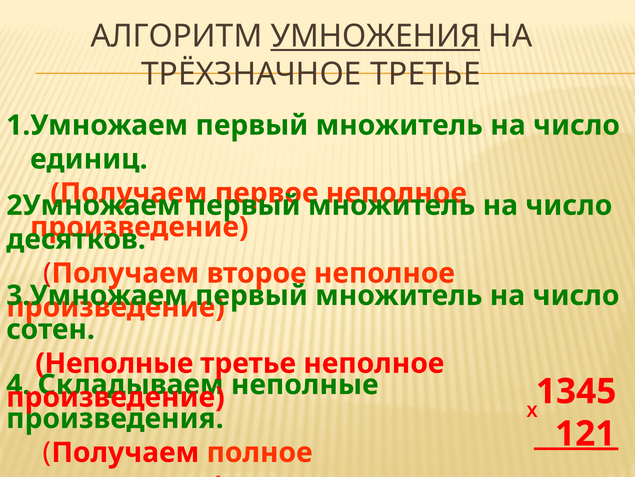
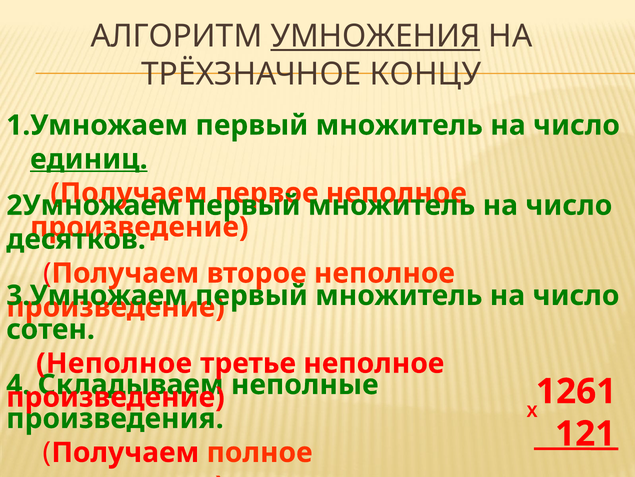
ТРЁХЗНАЧНОЕ ТРЕТЬЕ: ТРЕТЬЕ -> КОНЦУ (425, 74)
единиц underline: none -> present (89, 159)
Неполные: Неполные -> Неполное (114, 363)
1345: 1345 -> 1261 (576, 391)
